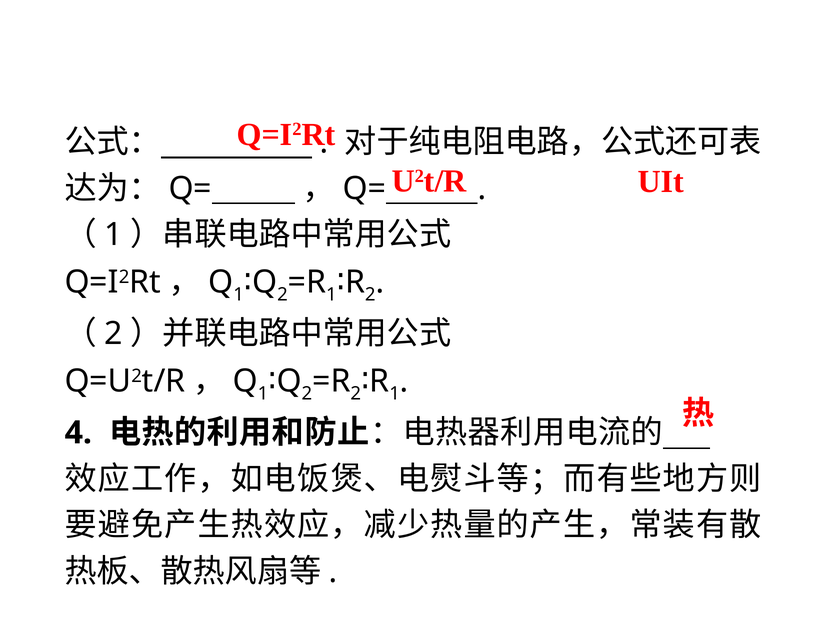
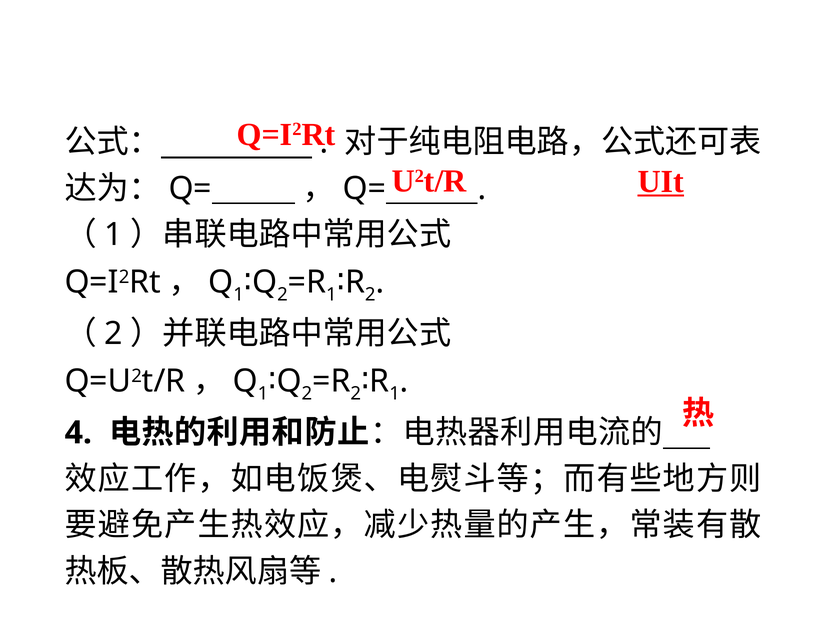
UIt underline: none -> present (661, 181)
